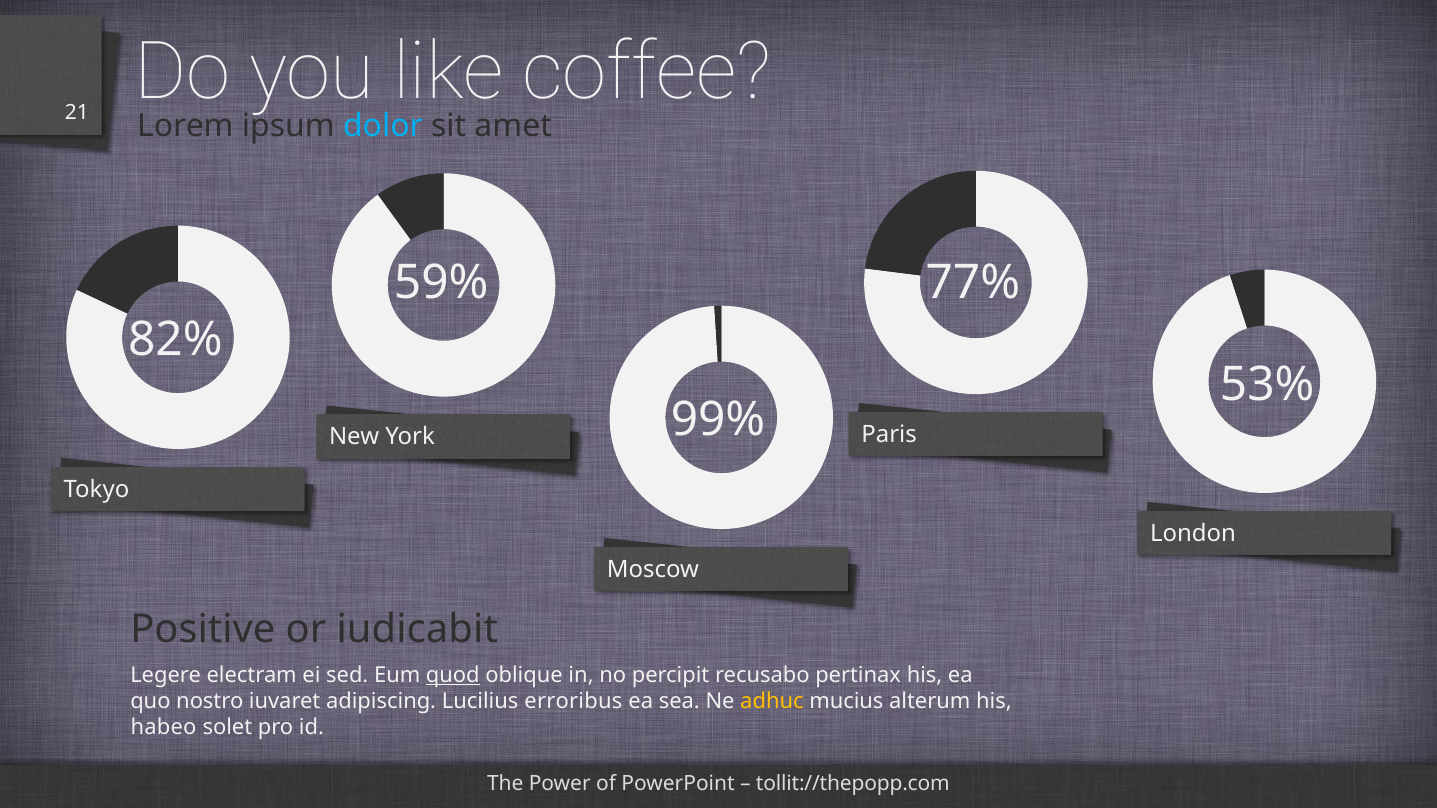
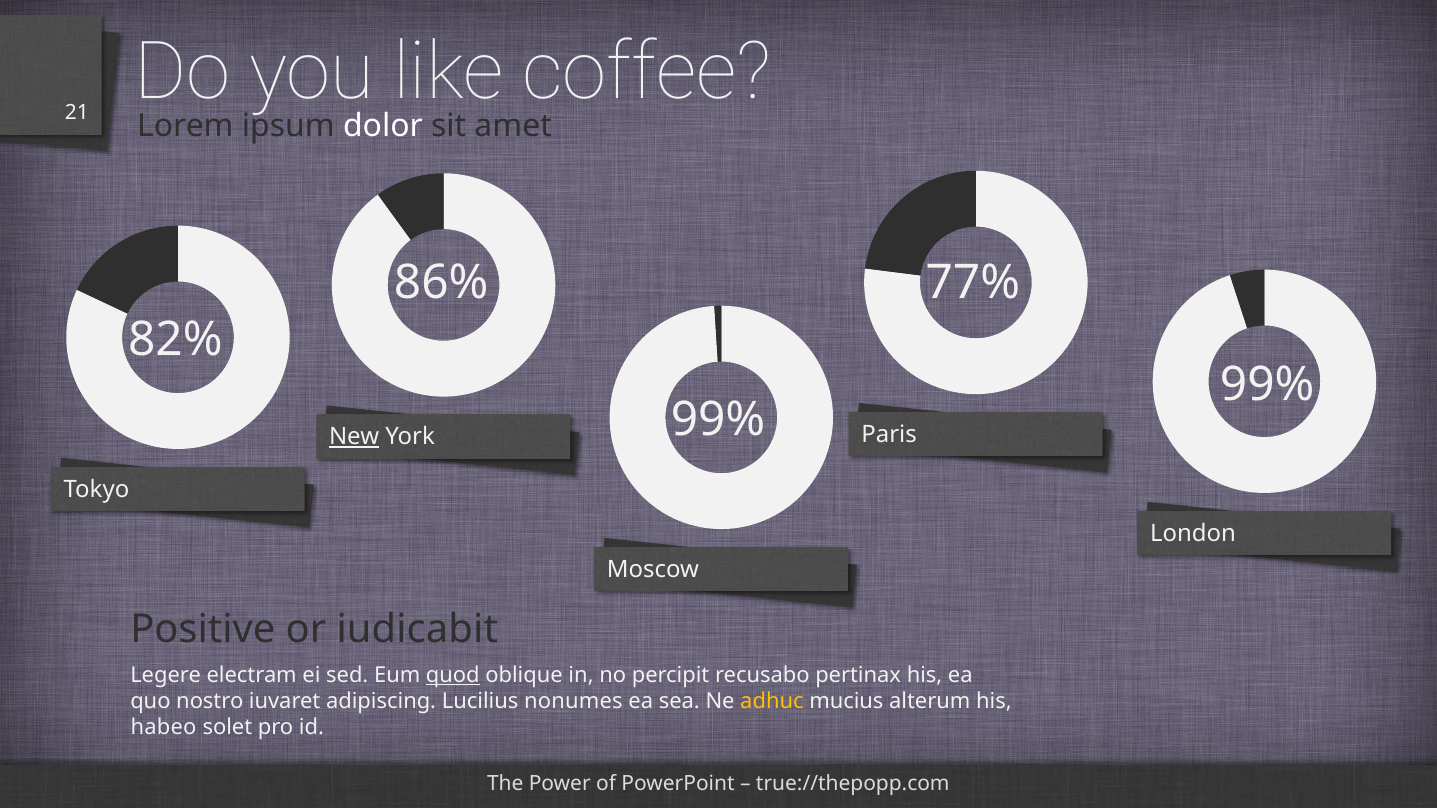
dolor colour: light blue -> white (383, 126)
59%: 59% -> 86% (441, 283)
53%: 53% -> 99% (1267, 385)
New underline: none -> present (354, 437)
erroribus: erroribus -> nonumes (573, 702)
tollit://thepopp.com: tollit://thepopp.com -> true://thepopp.com (853, 784)
